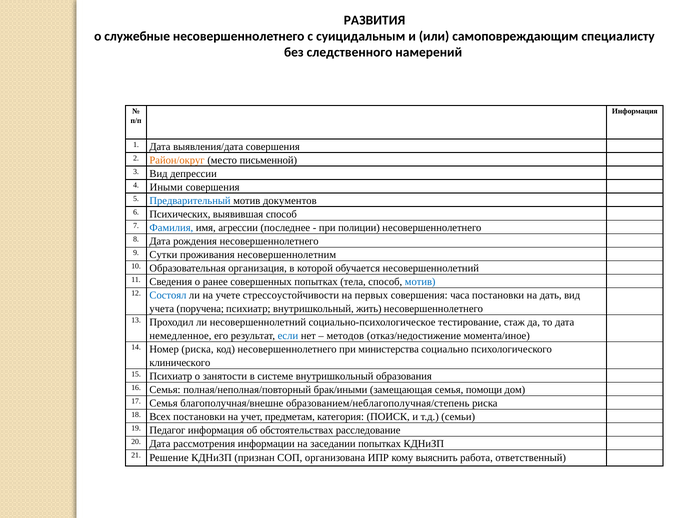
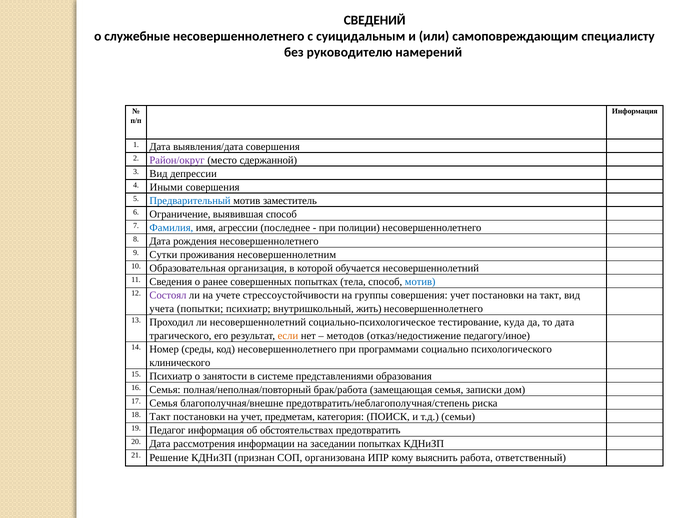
РАЗВИТИЯ: РАЗВИТИЯ -> СВЕДЕНИЙ (375, 20)
следственного: следственного -> руководителю (350, 52)
Район/округ colour: orange -> purple (177, 160)
письменной: письменной -> сдержанной (268, 160)
документов: документов -> заместитель (290, 201)
Психических: Психических -> Ограничение (180, 214)
Состоял colour: blue -> purple (168, 295)
первых: первых -> группы (371, 295)
совершения часа: часа -> учет (460, 295)
на дать: дать -> такт (551, 295)
поручена: поручена -> попытки (200, 309)
стаж: стаж -> куда (514, 322)
немедленное: немедленное -> трагического (180, 336)
если colour: blue -> orange (288, 336)
момента/иное: момента/иное -> педагогу/иное (497, 336)
Номер риска: риска -> среды (198, 349)
министерства: министерства -> программами (389, 349)
системе внутришкольный: внутришкольный -> представлениями (335, 376)
брак/иными: брак/иными -> брак/работа (340, 390)
помощи: помощи -> записки (484, 390)
образованием/неблагополучная/степень: образованием/неблагополучная/степень -> предотвратить/неблагополучная/степень (378, 403)
18 Всех: Всех -> Такт (160, 417)
расследование: расследование -> предотвратить (368, 430)
